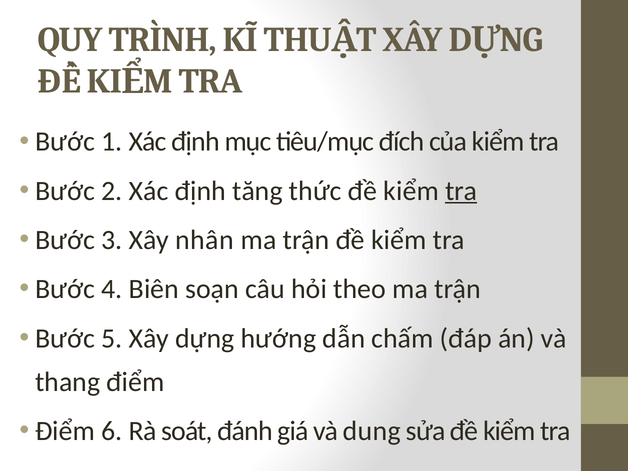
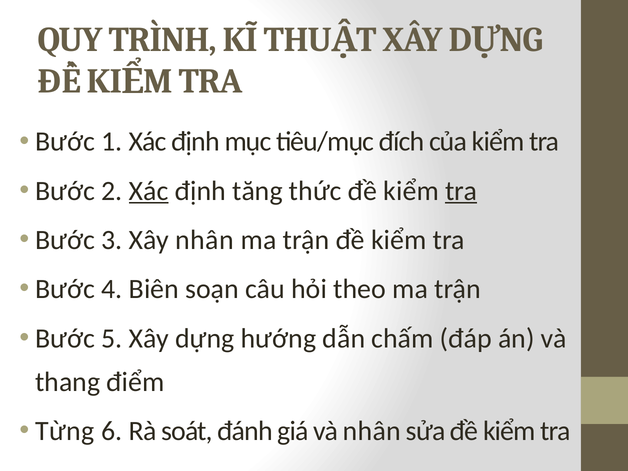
Xác underline: none -> present (149, 191)
Điểm: Điểm -> Từng (65, 431)
và dung: dung -> nhân (372, 431)
